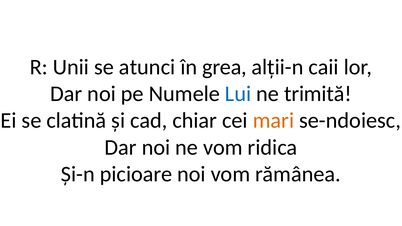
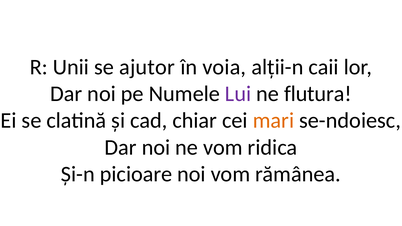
atunci: atunci -> ajutor (147, 67)
grea: grea -> voia (224, 67)
Lui colour: blue -> purple (238, 94)
trimită: trimită -> flutura (318, 94)
